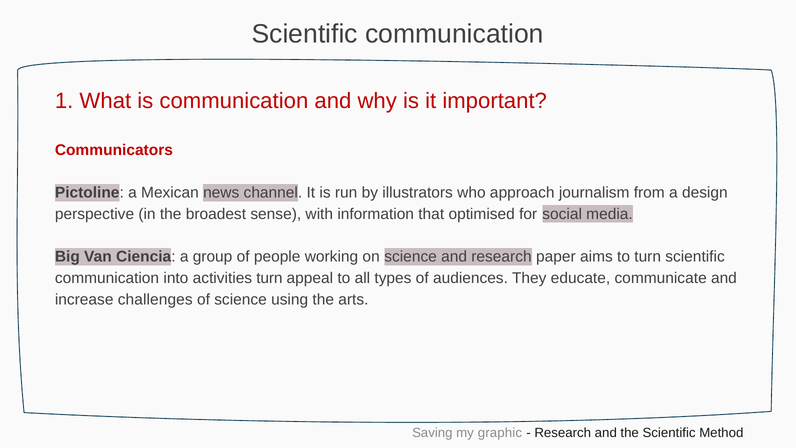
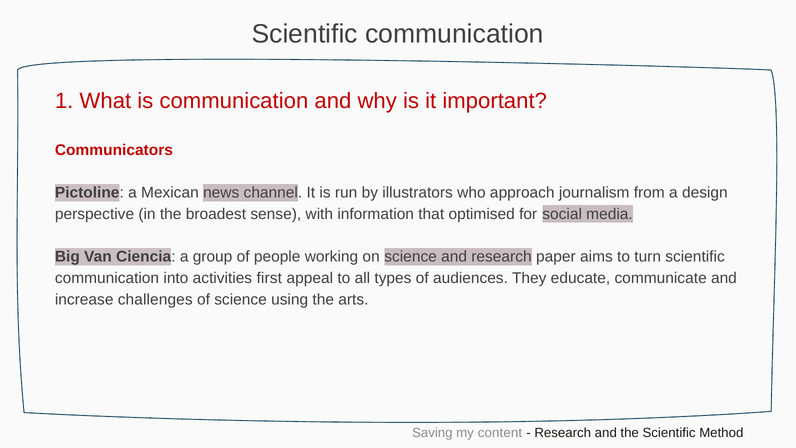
activities turn: turn -> first (269, 278)
graphic: graphic -> content (500, 433)
